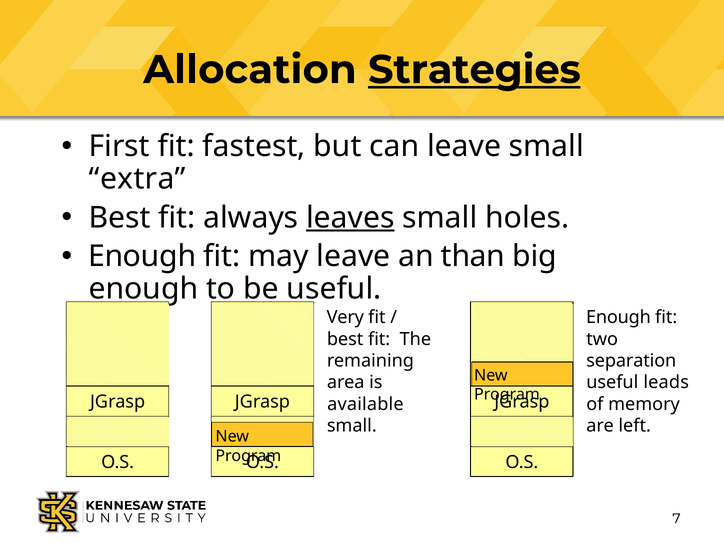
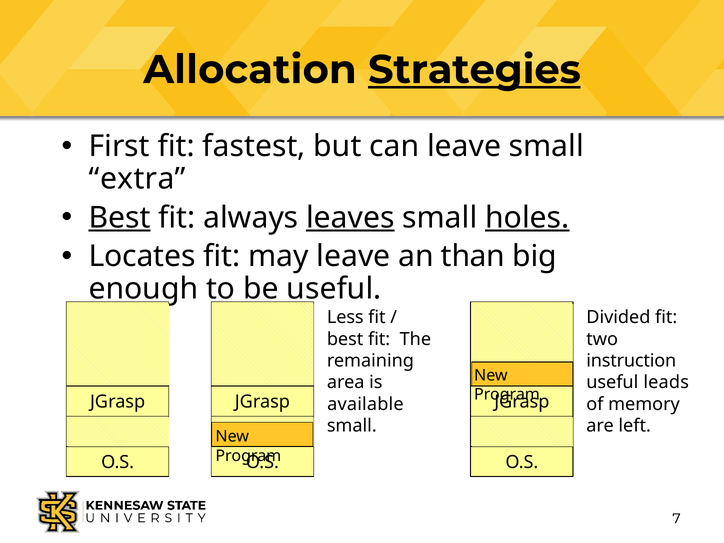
Best underline: none -> present (120, 218)
holes underline: none -> present (527, 218)
Enough: Enough -> Locates (142, 256)
Very: Very -> Less (345, 317)
Enough: Enough -> Divided (618, 317)
separation: separation -> instruction (631, 361)
